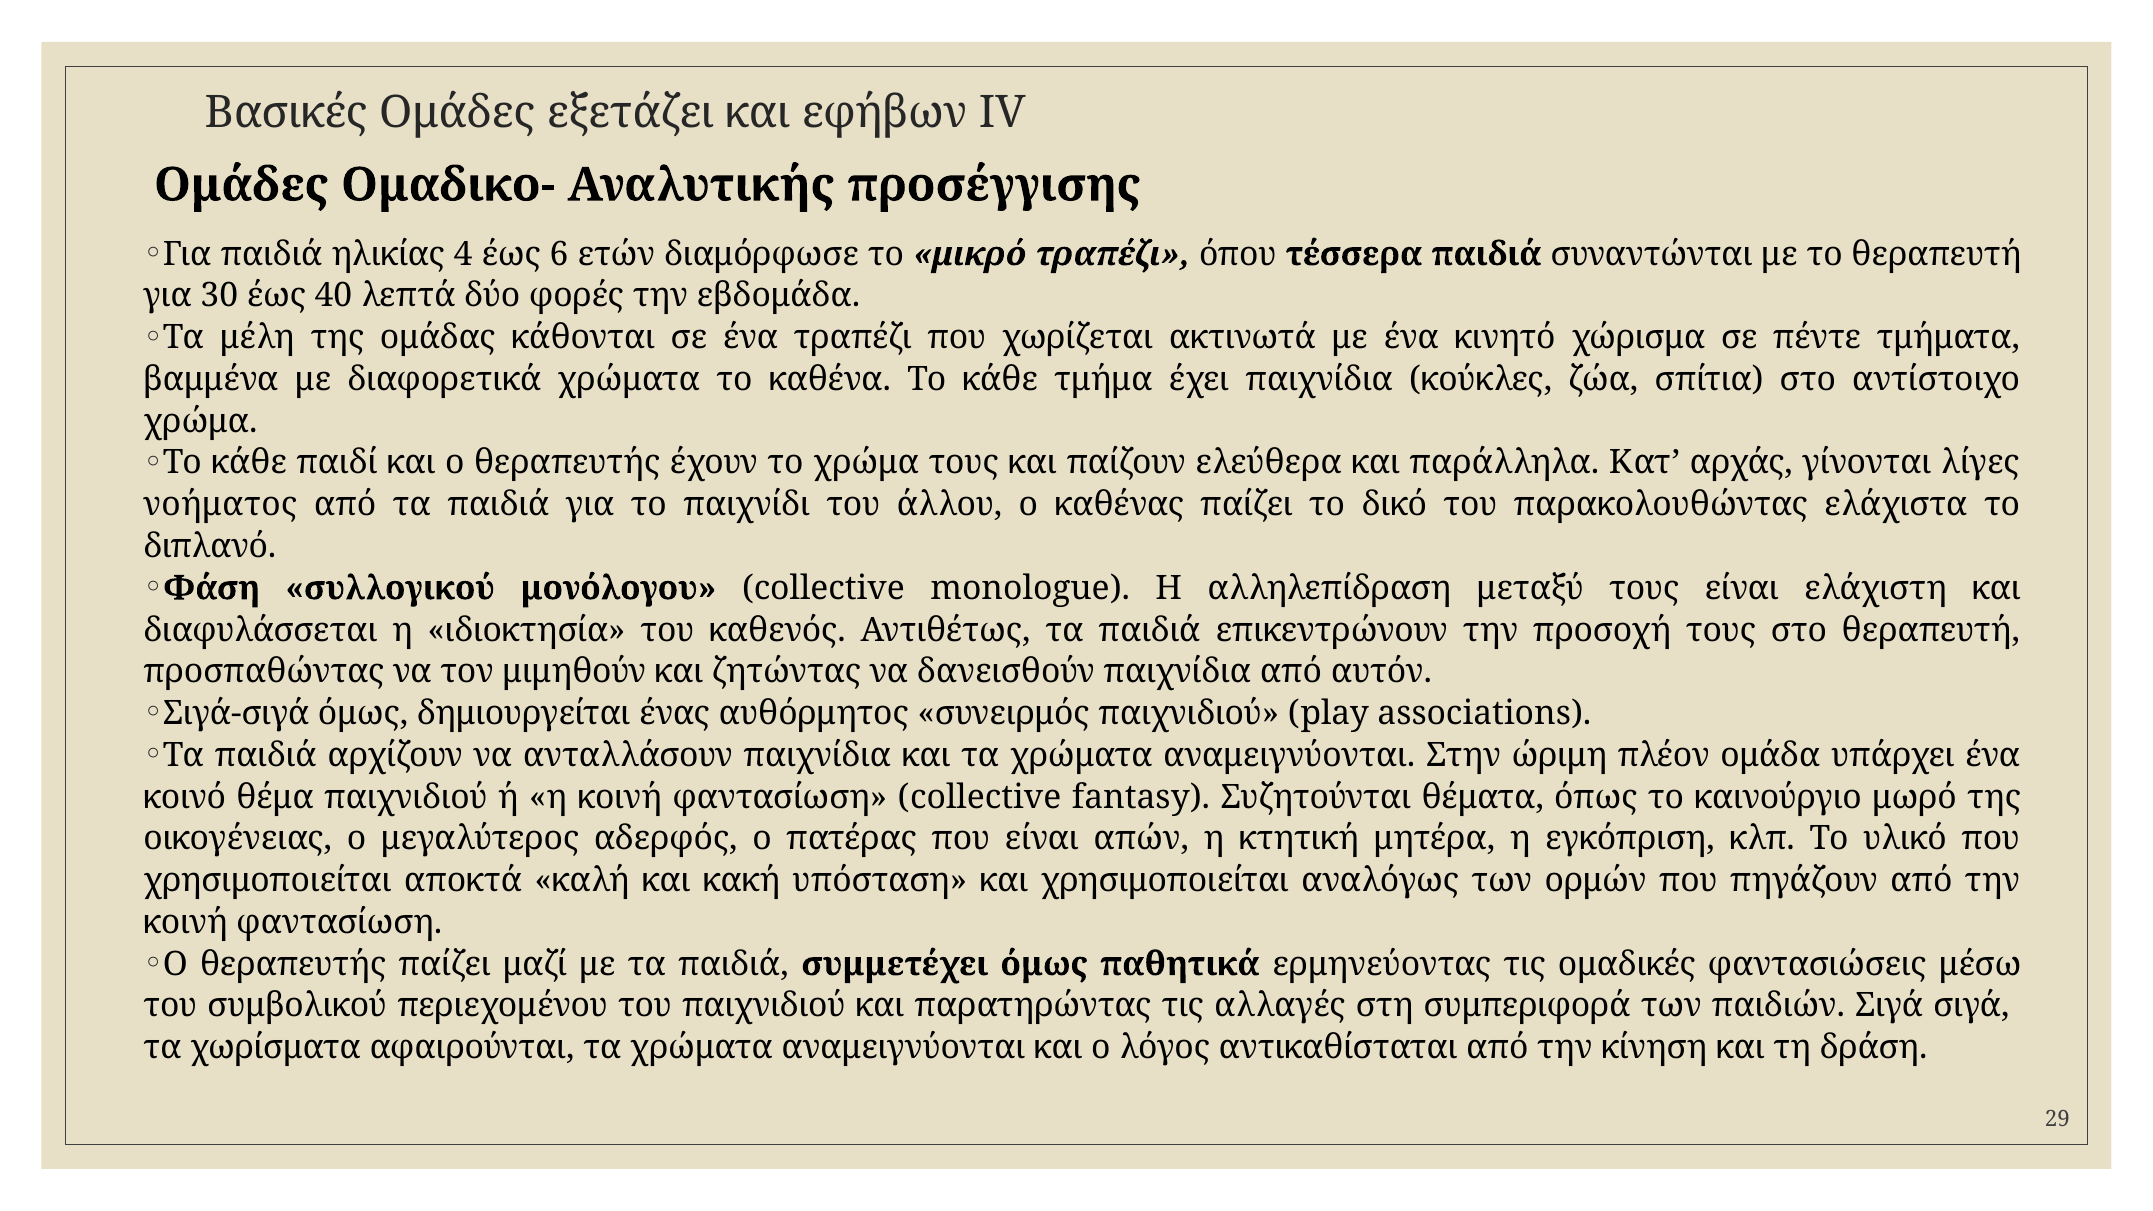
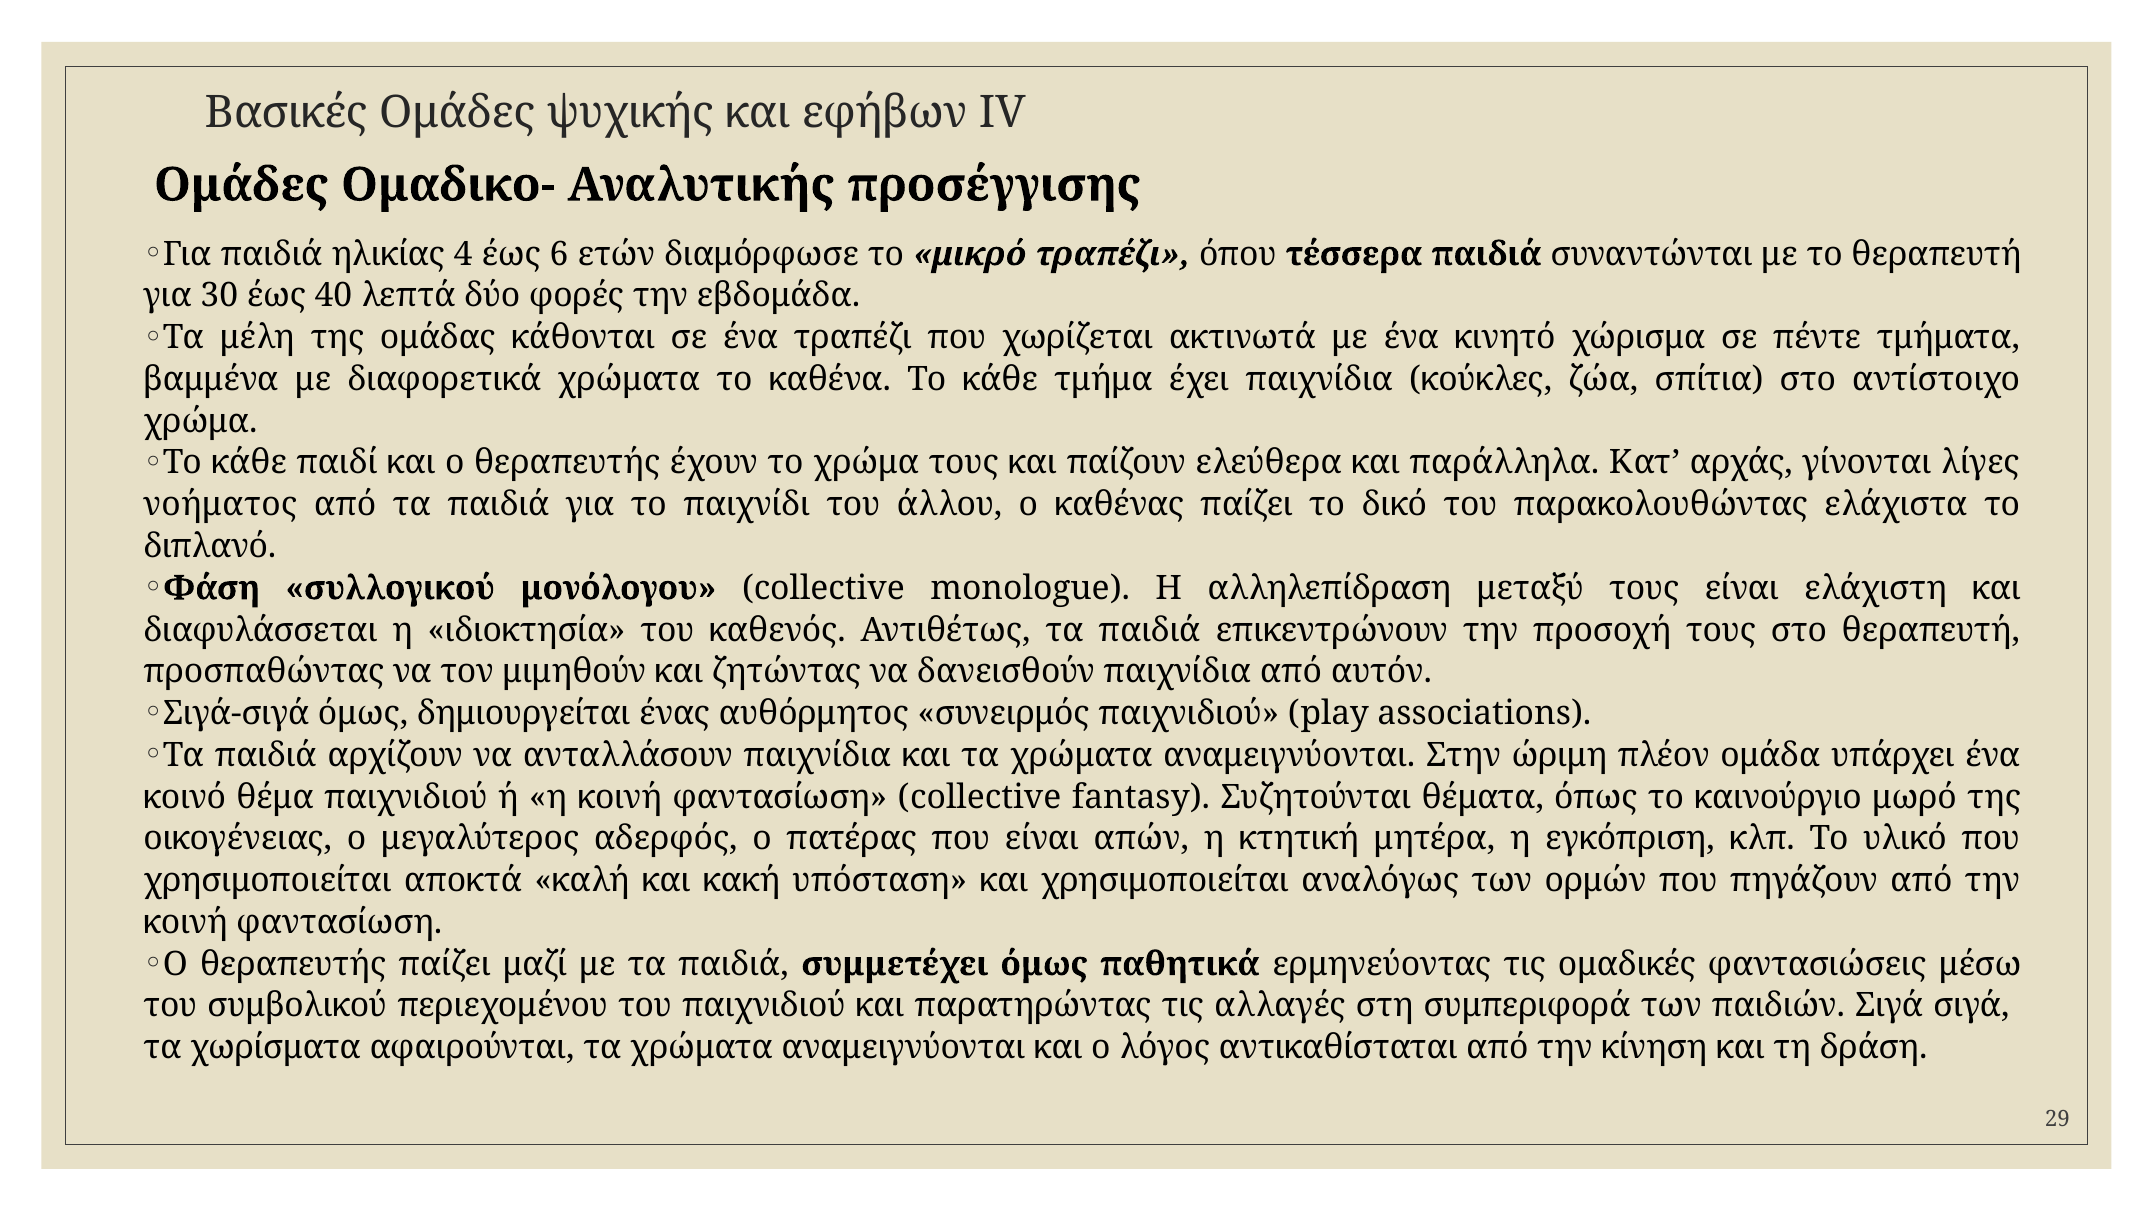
εξετάζει: εξετάζει -> ψυχικής (630, 113)
